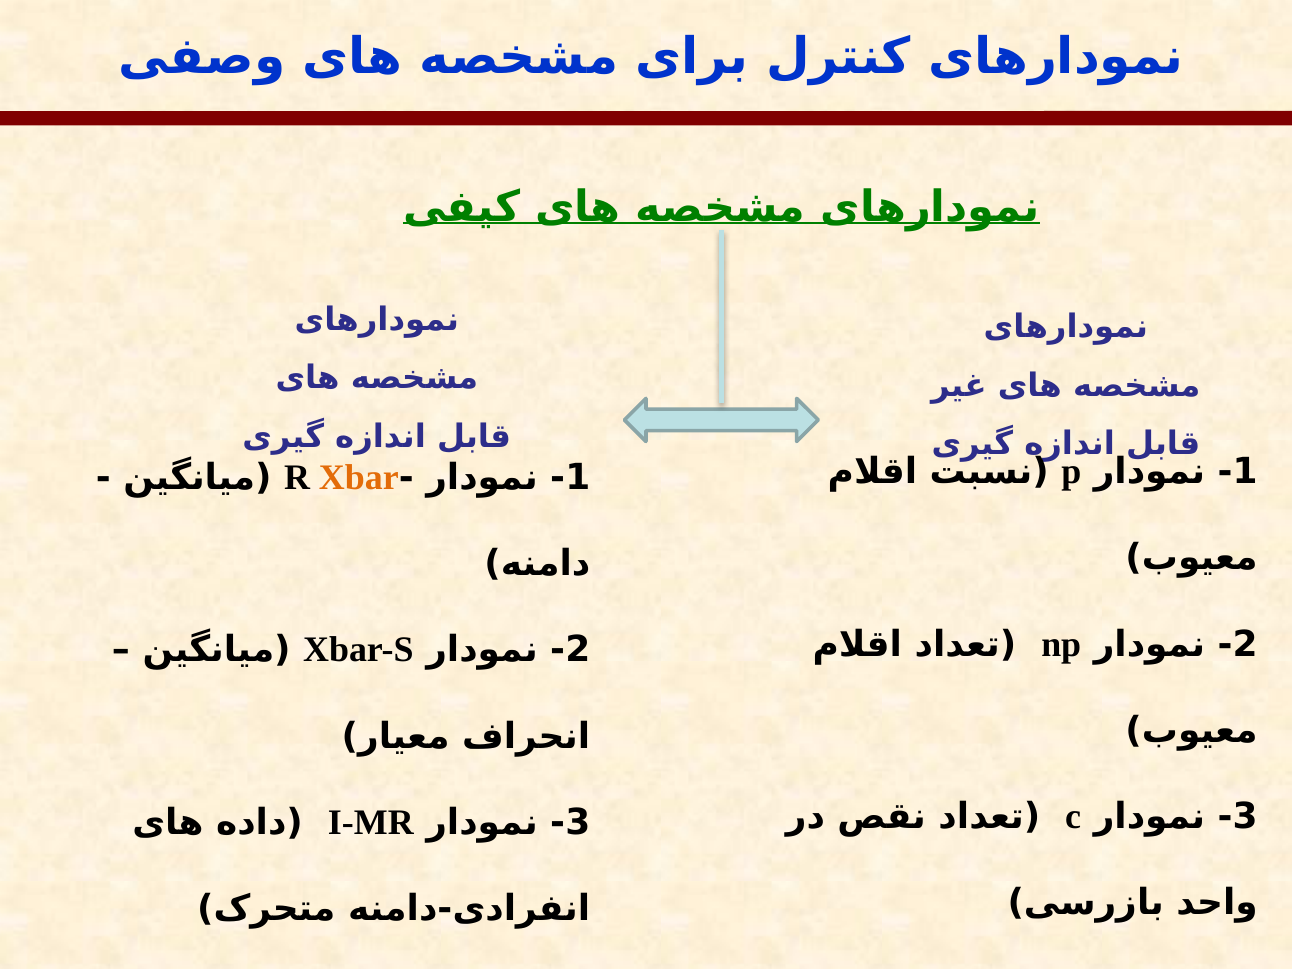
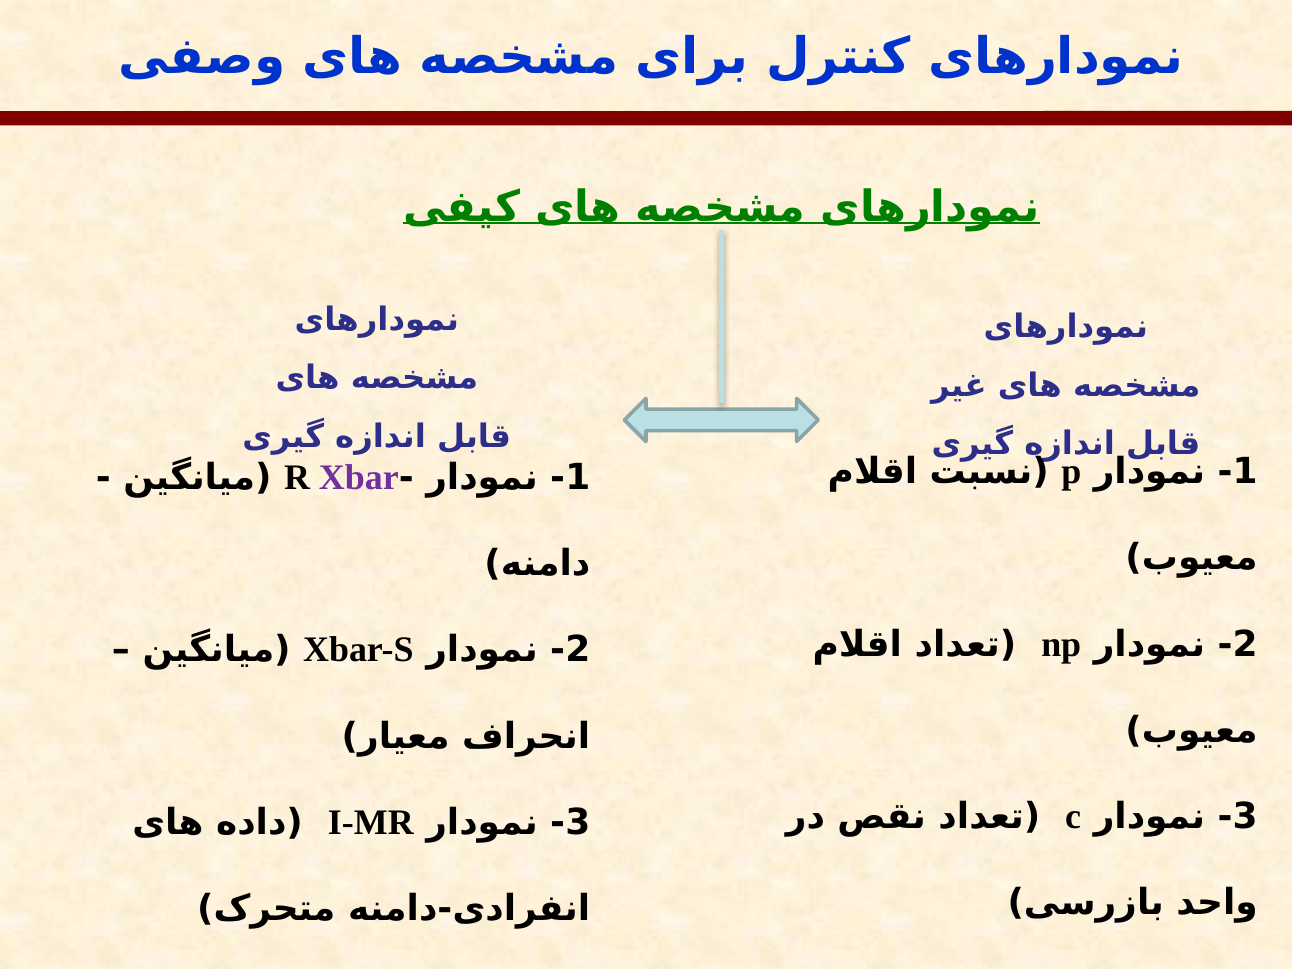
Xbar colour: orange -> purple (359, 478)
